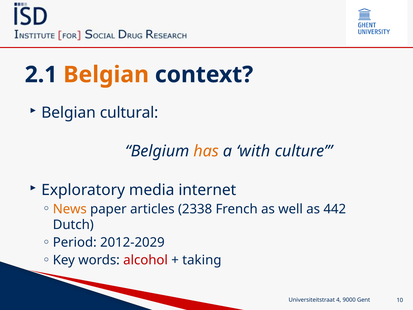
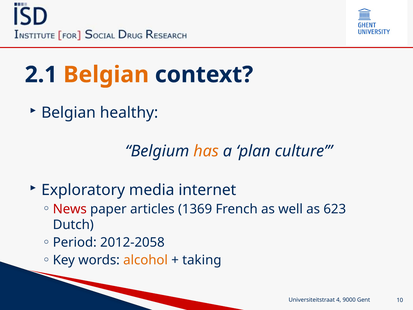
cultural: cultural -> healthy (129, 113)
with: with -> plan (253, 151)
News colour: orange -> red (70, 209)
2338: 2338 -> 1369 (195, 209)
442: 442 -> 623 (335, 209)
2012-2029: 2012-2029 -> 2012-2058 (132, 242)
alcohol colour: red -> orange (146, 260)
